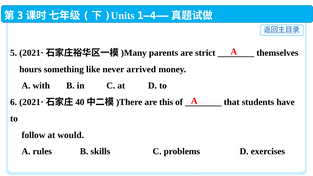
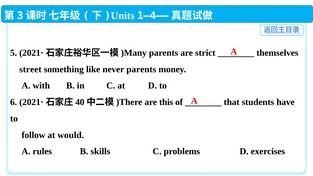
hours: hours -> street (30, 69)
never arrived: arrived -> parents (141, 69)
